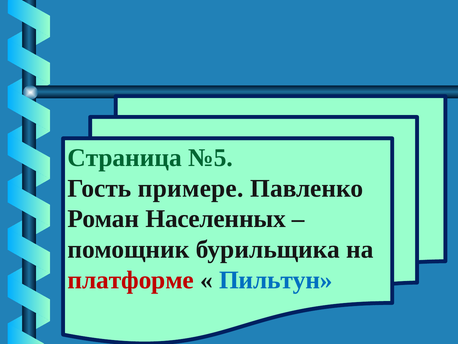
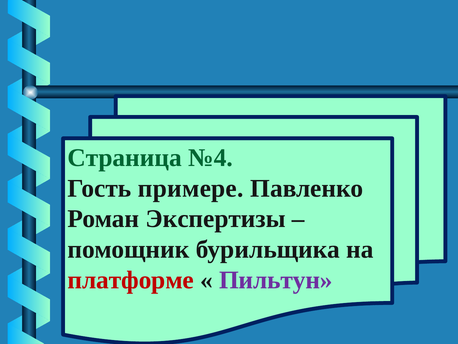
№5: №5 -> №4 (210, 157)
Населенных: Населенных -> Экспертизы (216, 219)
Пильтун colour: blue -> purple (276, 280)
